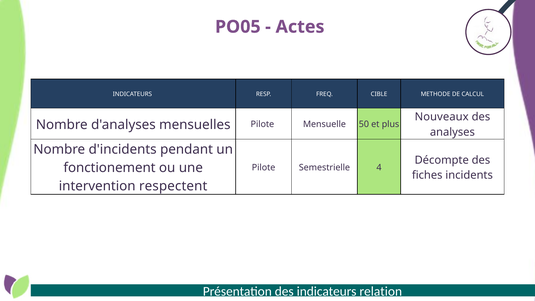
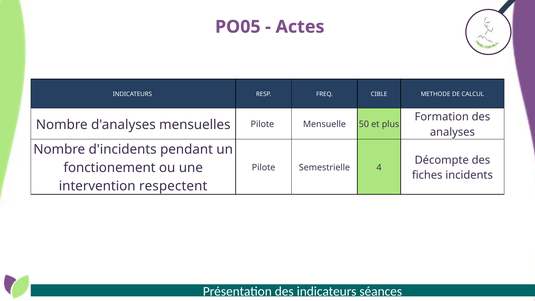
Nouveaux: Nouveaux -> Formation (442, 117)
relation: relation -> séances (381, 291)
